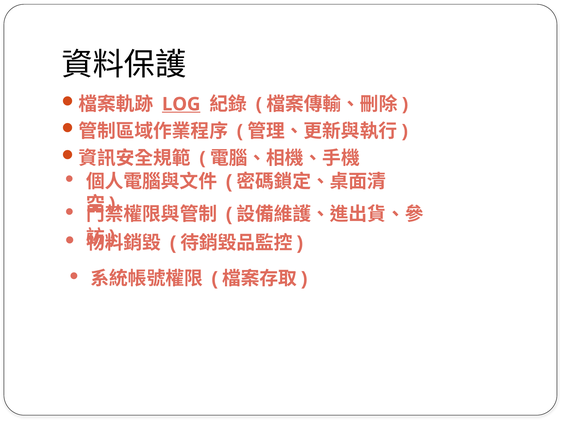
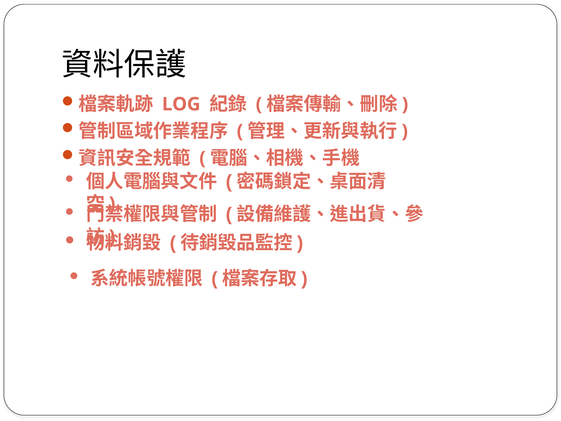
LOG underline: present -> none (181, 104)
